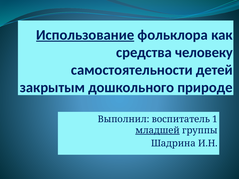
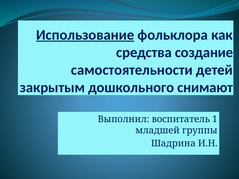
человеку: человеку -> создание (204, 52)
природе: природе -> снимают (205, 87)
младшей underline: present -> none (158, 131)
